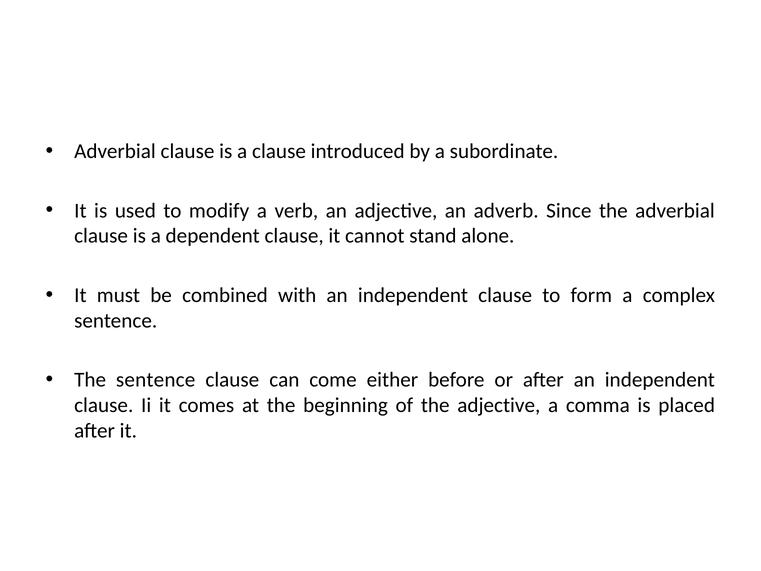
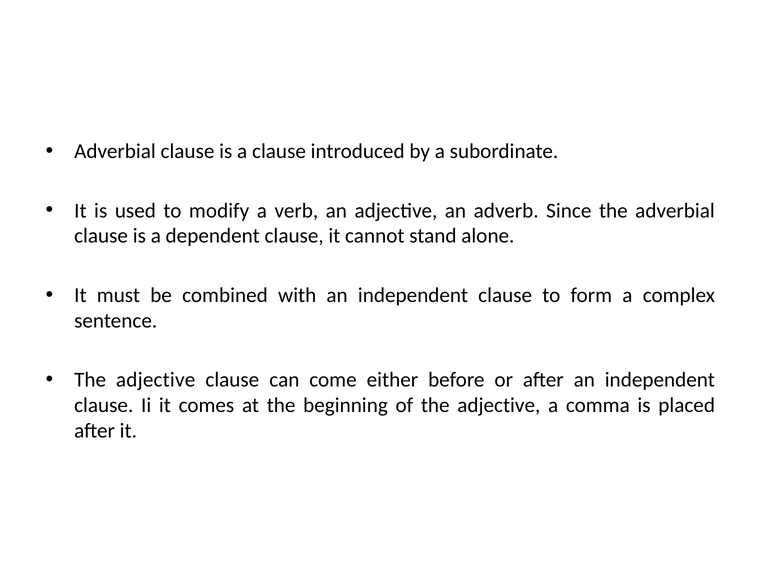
sentence: sentence -> adjective (156, 380)
